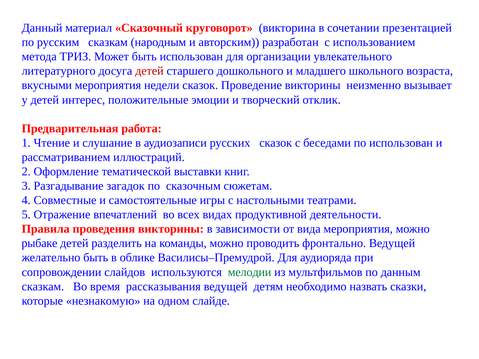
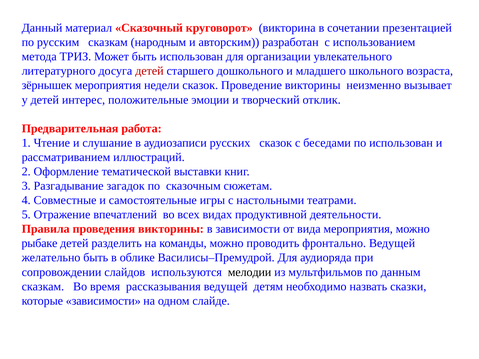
вкусными: вкусными -> зёрнышек (47, 85)
мелодии colour: green -> black (250, 272)
которые незнакомую: незнакомую -> зависимости (103, 301)
